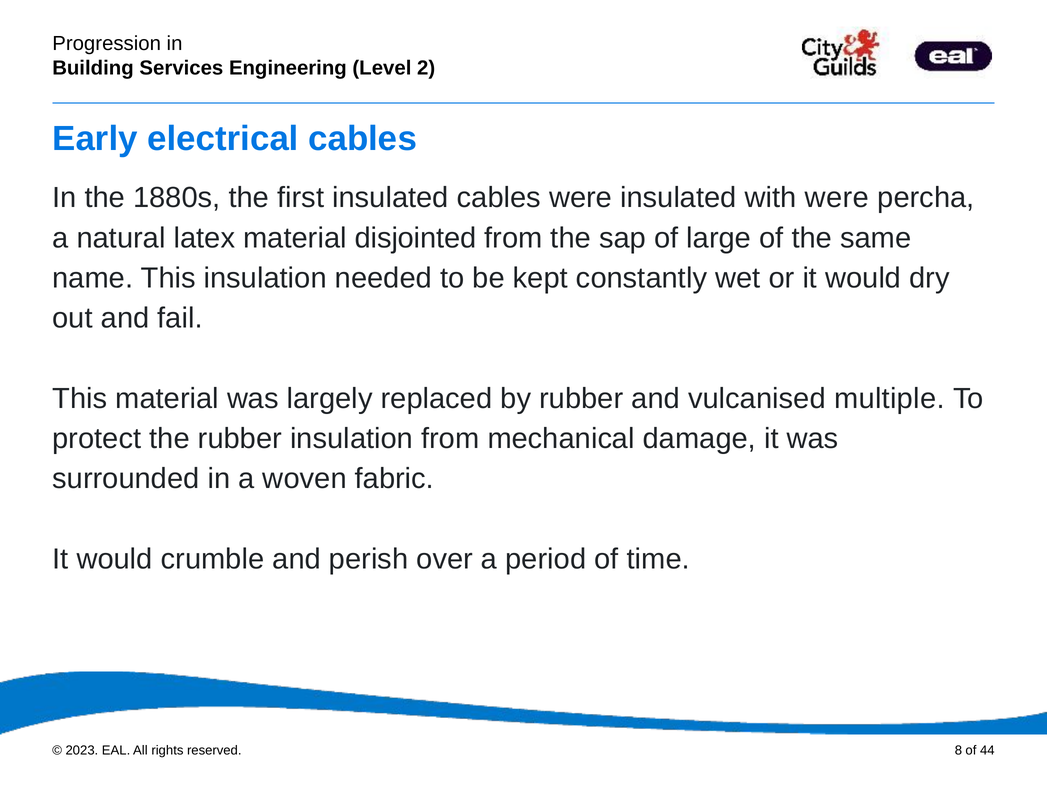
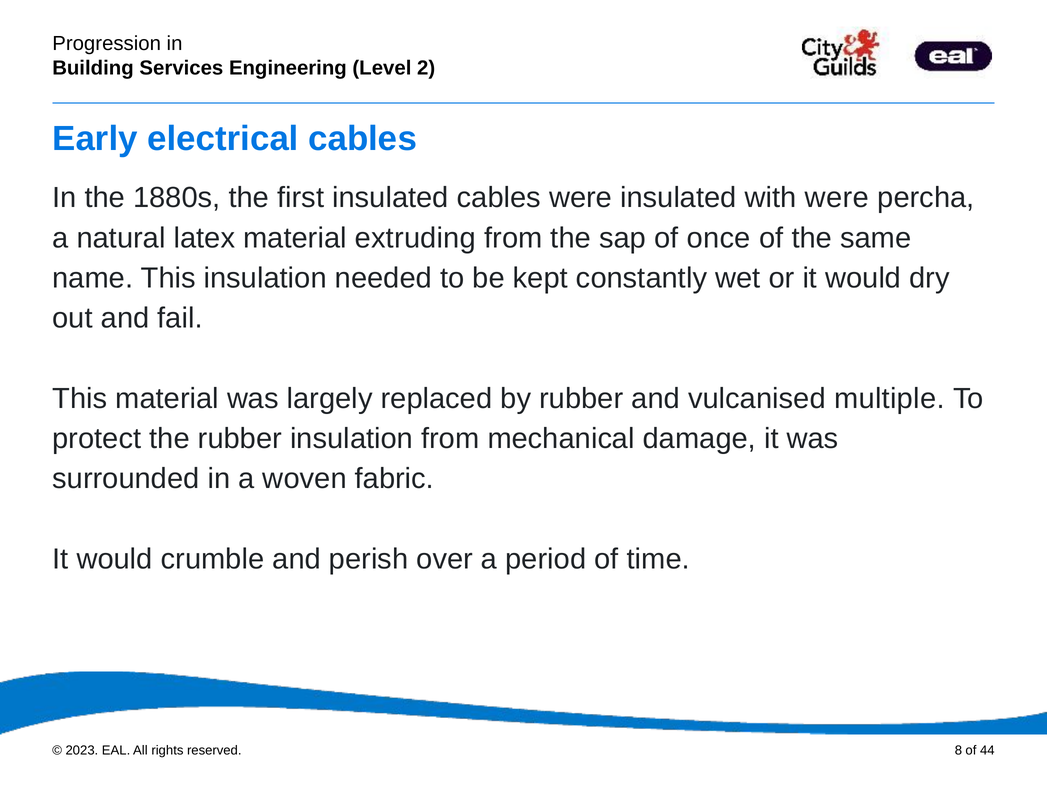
disjointed: disjointed -> extruding (415, 238)
large: large -> once (719, 238)
